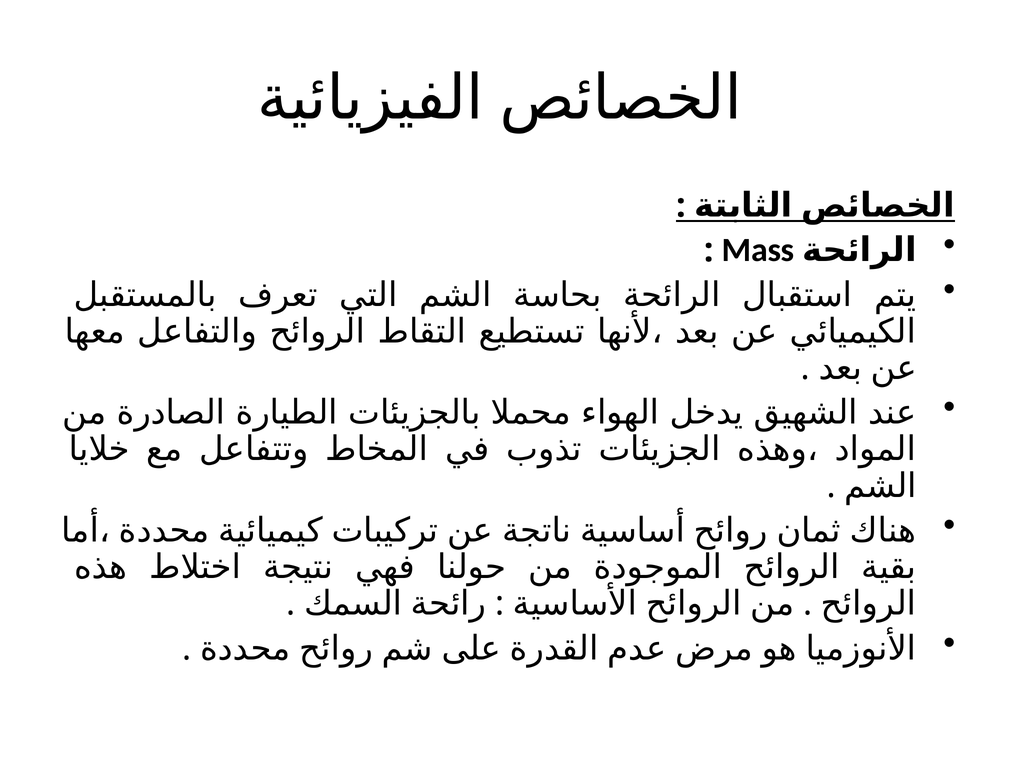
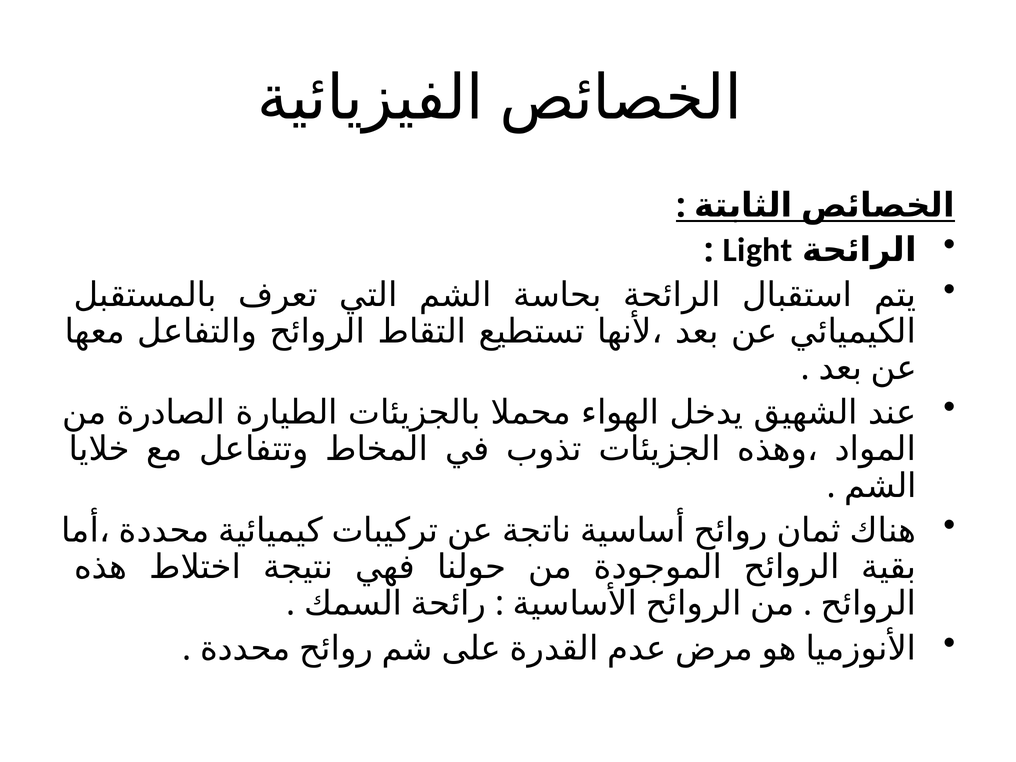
Mass: Mass -> Light (758, 250)
